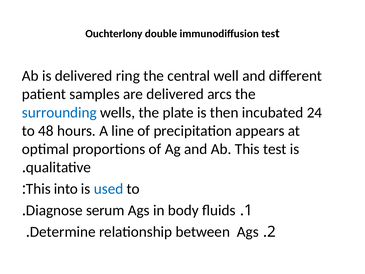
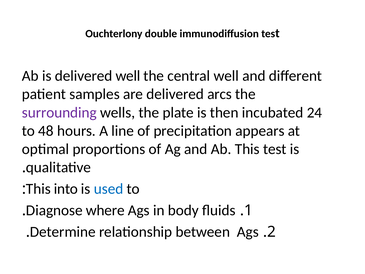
delivered ring: ring -> well (128, 76)
surrounding colour: blue -> purple (59, 112)
serum: serum -> where (105, 210)
